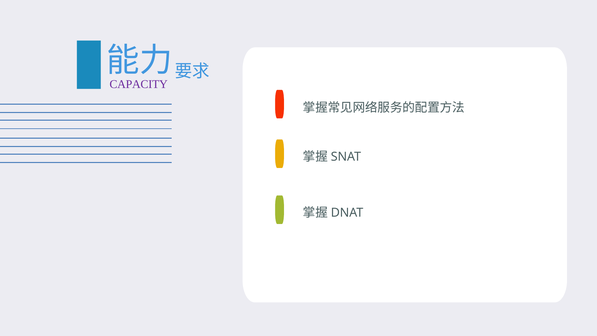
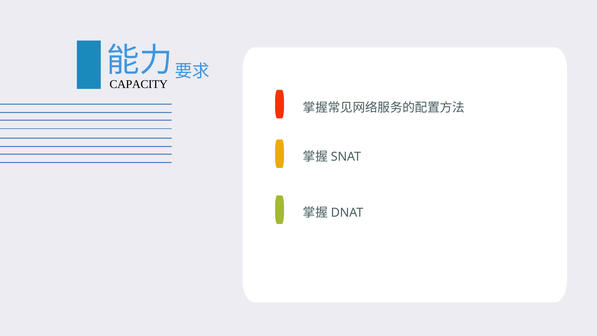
CAPACITY colour: purple -> black (139, 84)
